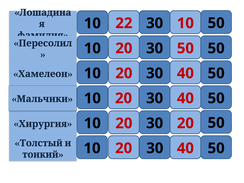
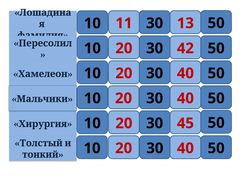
22: 22 -> 11 (124, 23)
30 10: 10 -> 13 (185, 23)
30 50: 50 -> 42 (185, 48)
20 30 20: 20 -> 45 (185, 123)
